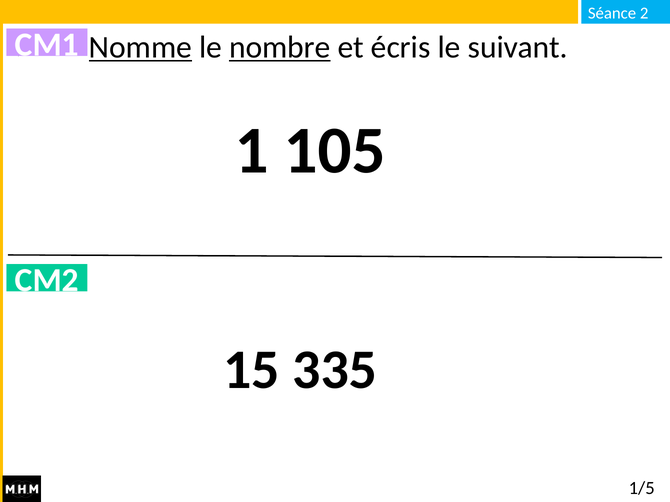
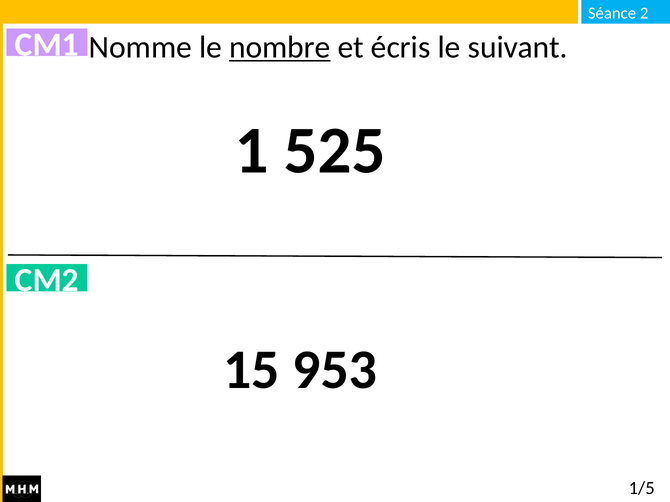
Nomme underline: present -> none (140, 47)
105: 105 -> 525 (335, 151)
335: 335 -> 953 (335, 370)
